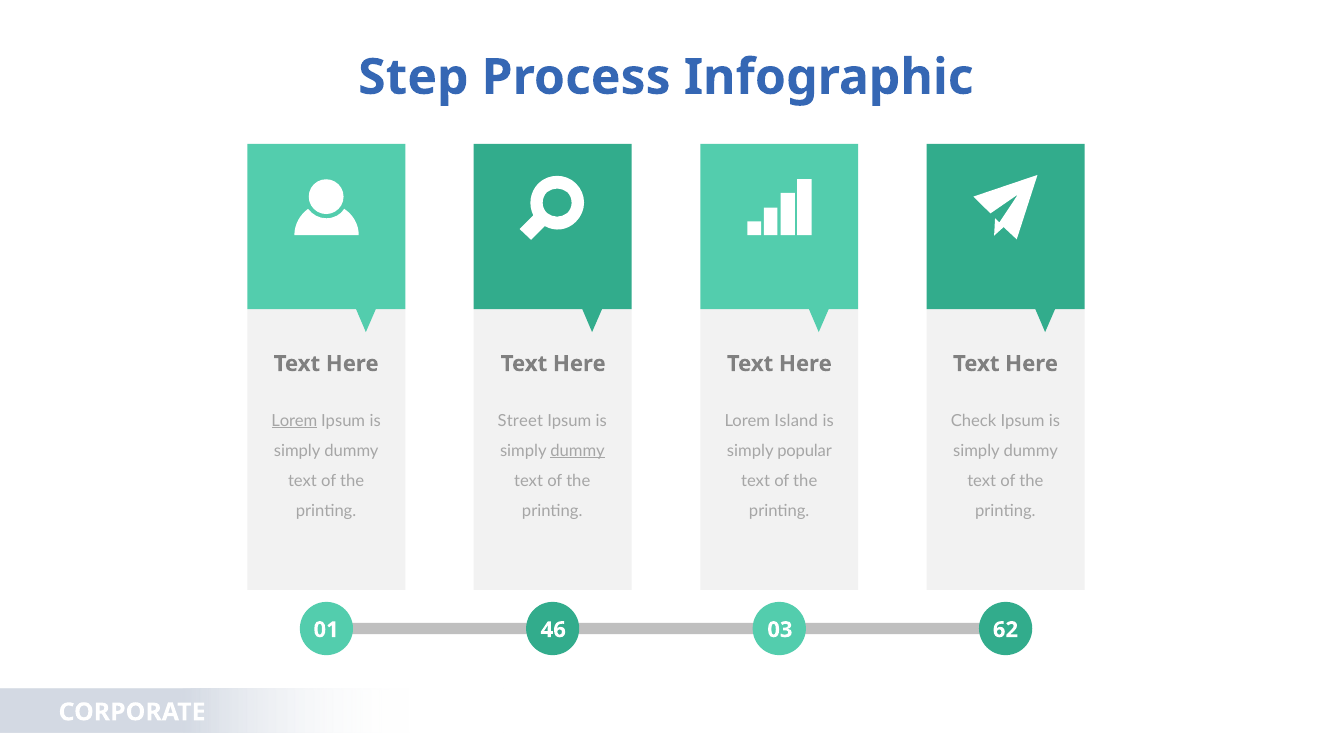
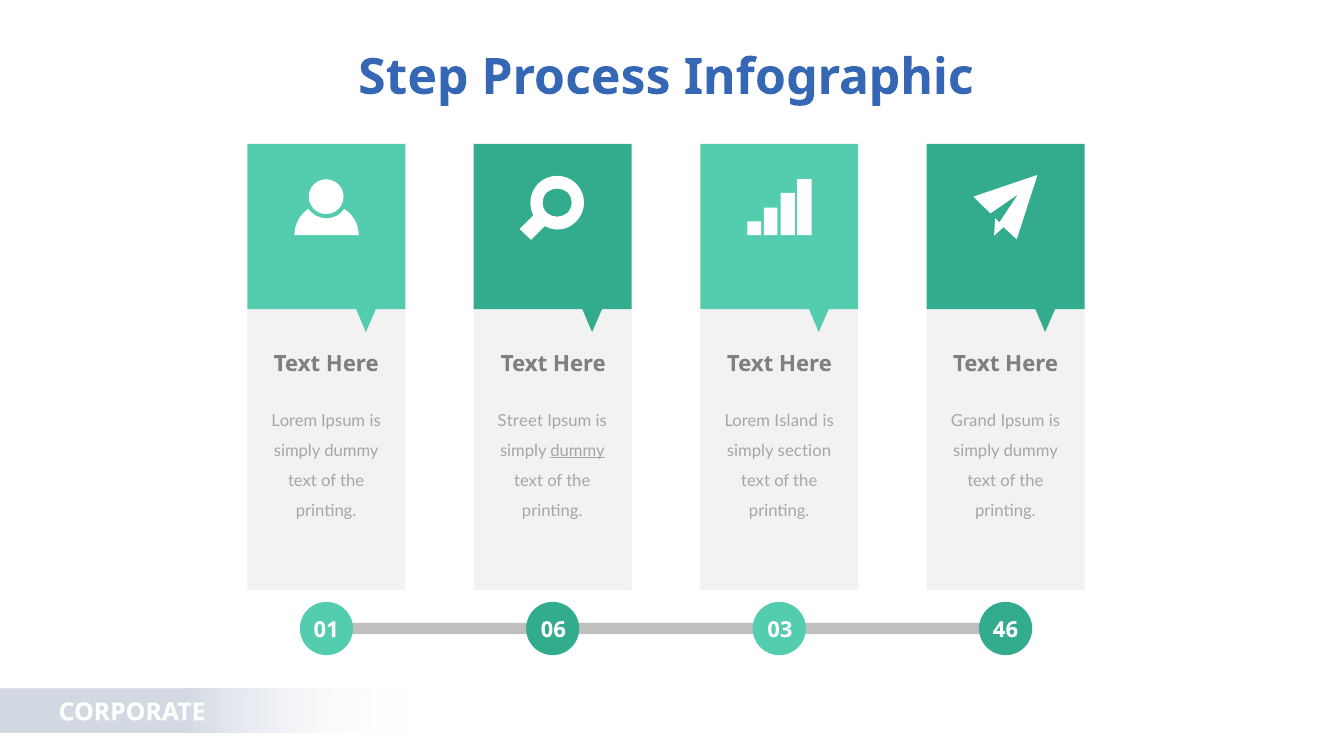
Lorem underline: present -> none (294, 421)
Check: Check -> Grand (974, 421)
popular: popular -> section (804, 451)
46: 46 -> 06 (553, 630)
62: 62 -> 46 (1005, 630)
